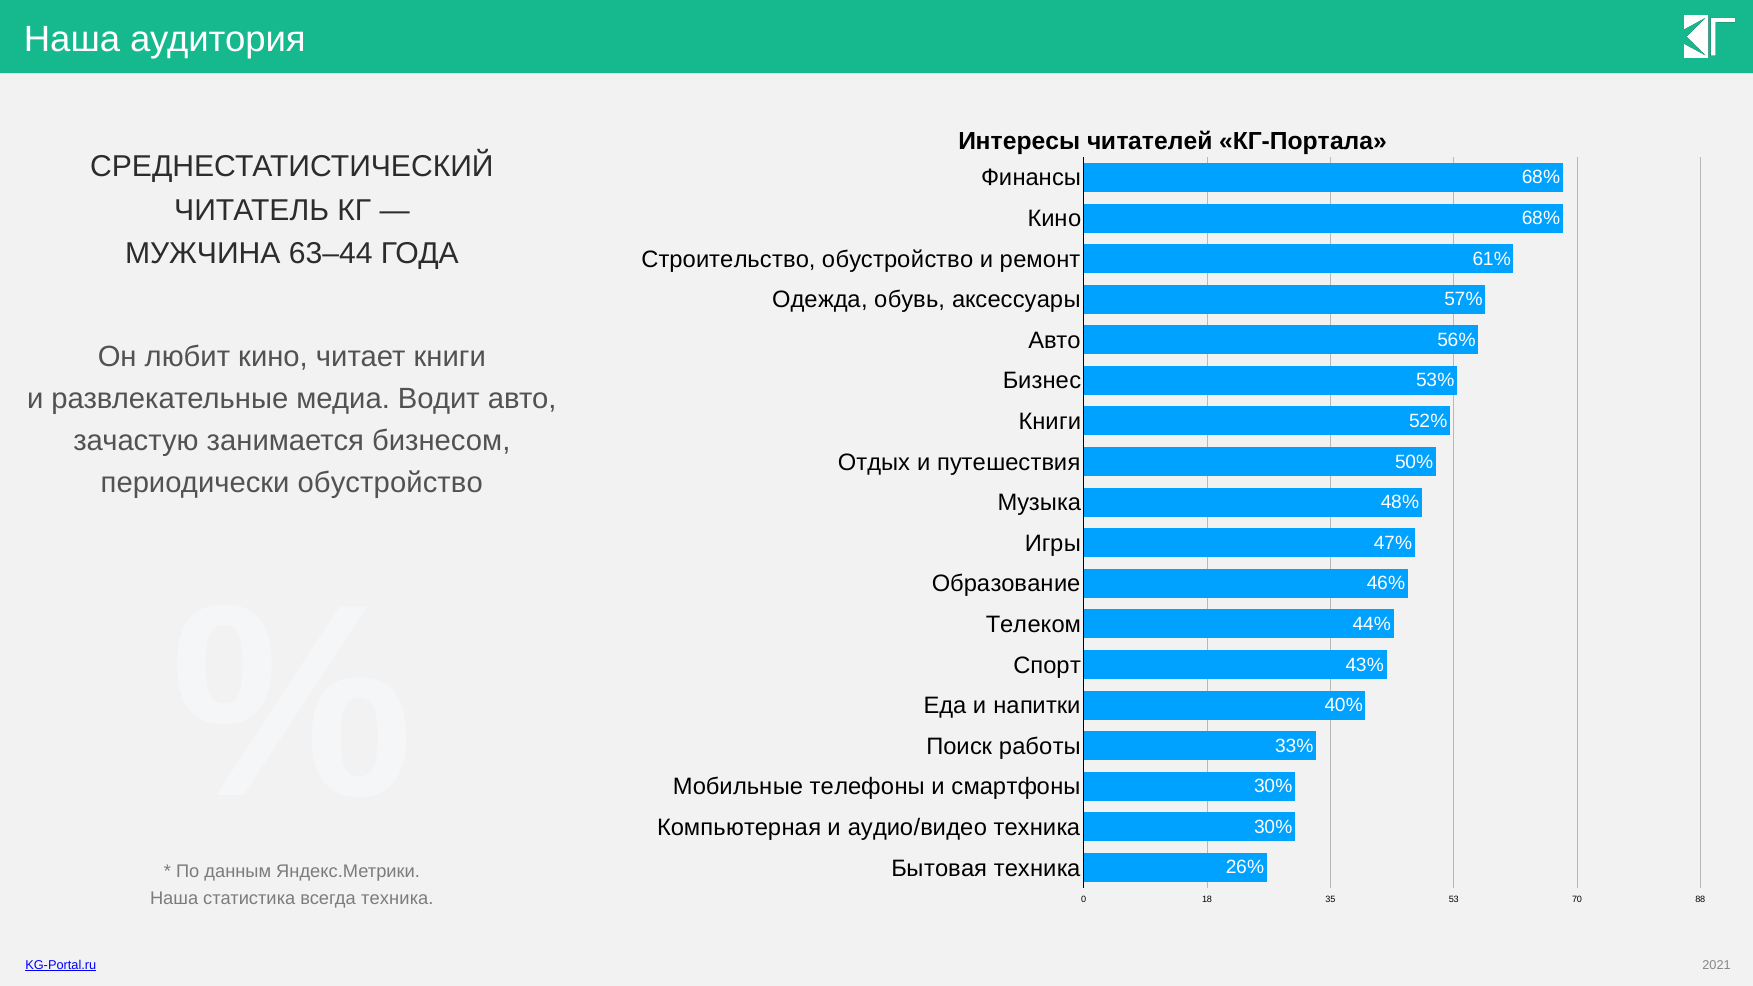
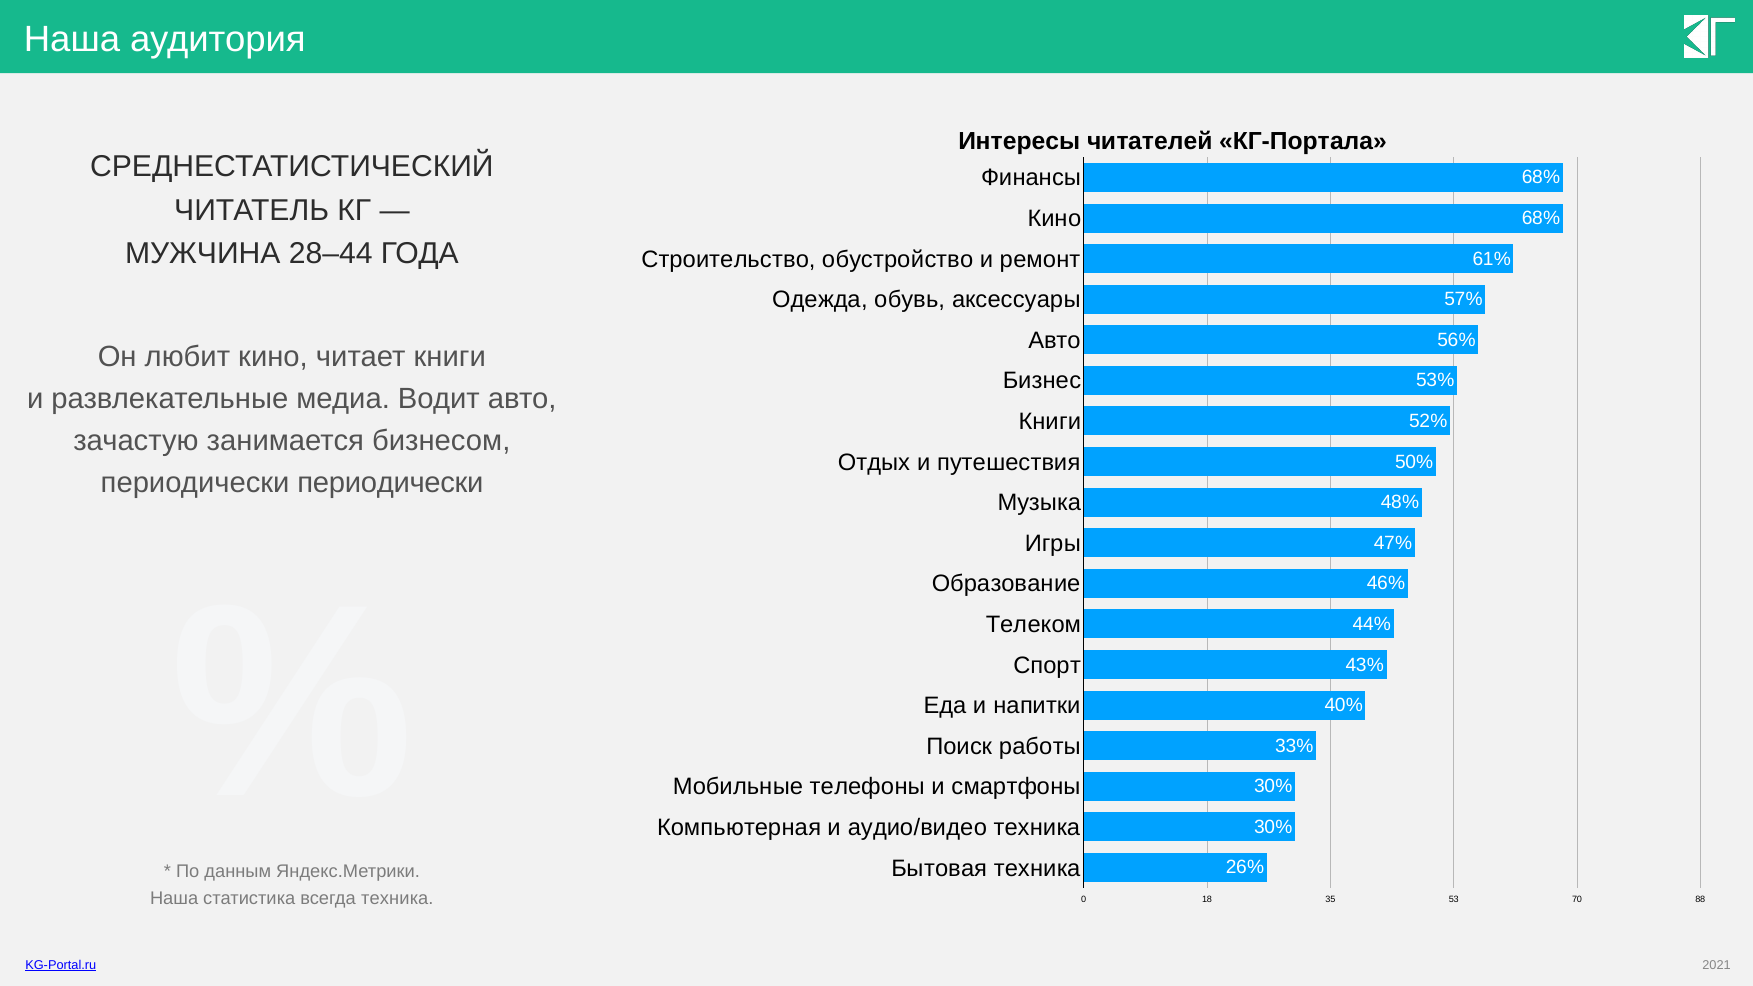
63–44: 63–44 -> 28–44 (331, 254)
периодически обустройство: обустройство -> периодически (390, 483)
